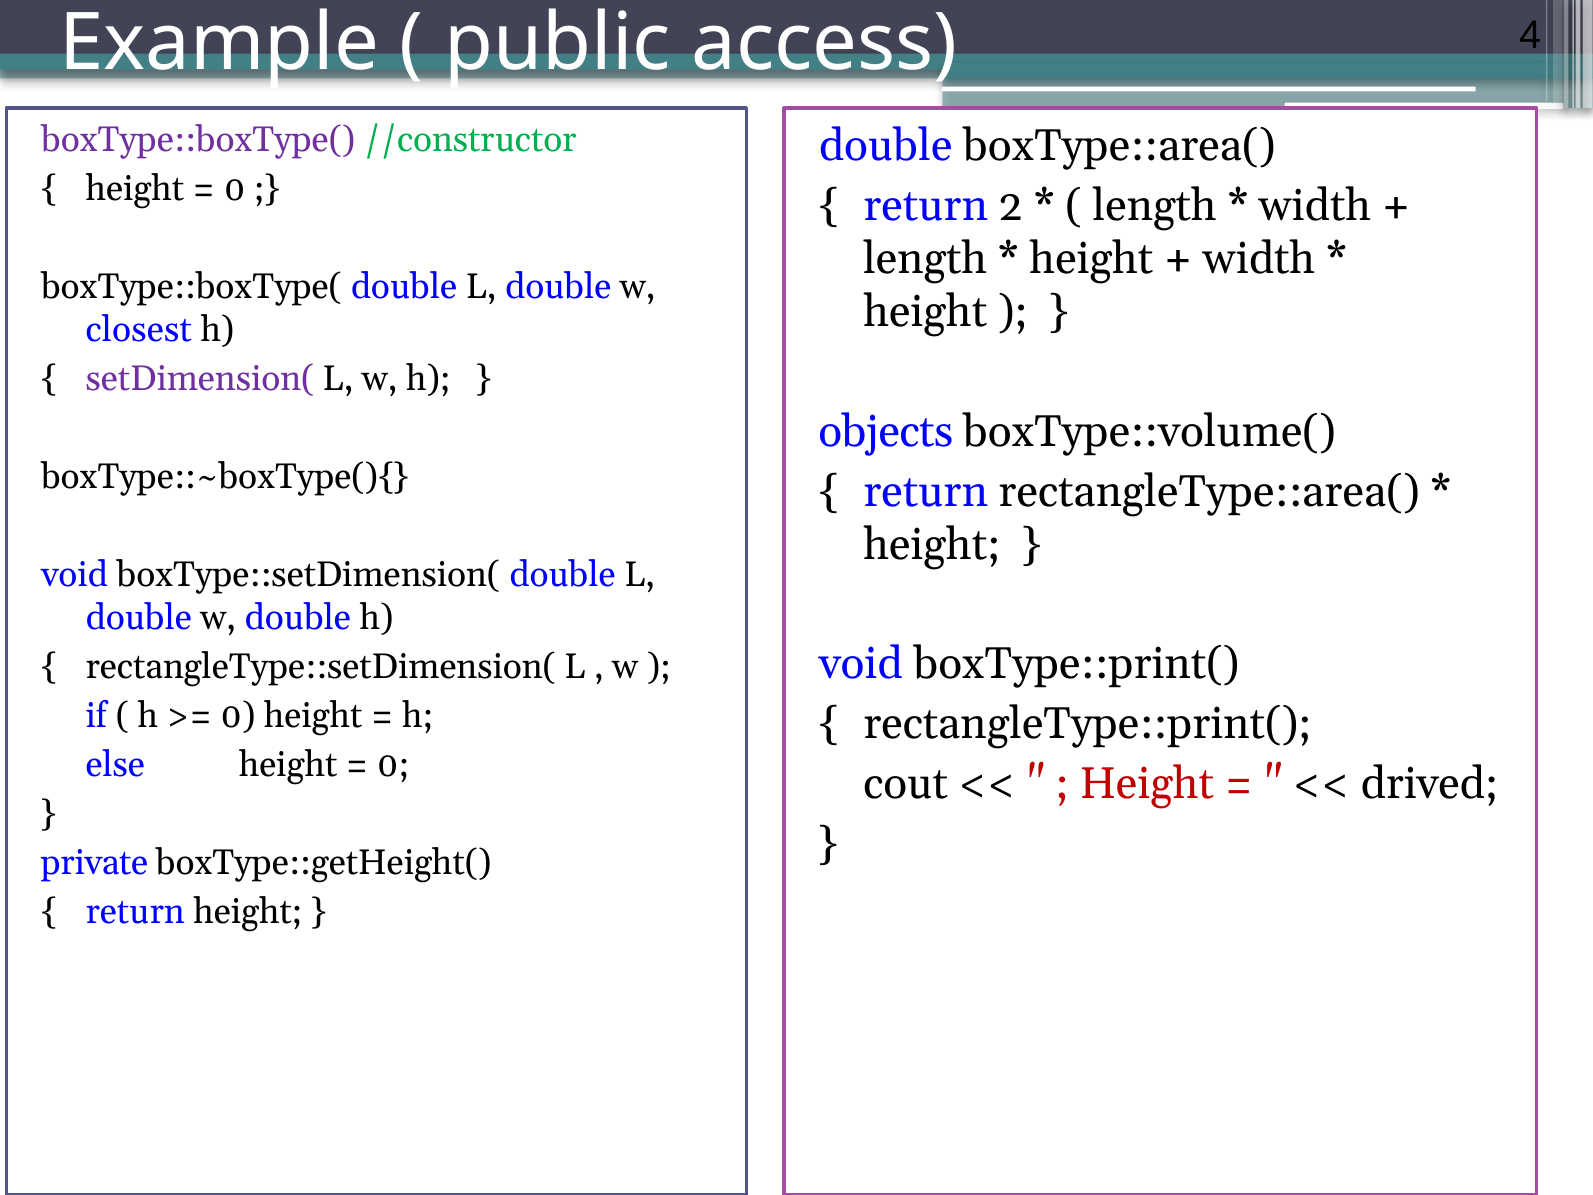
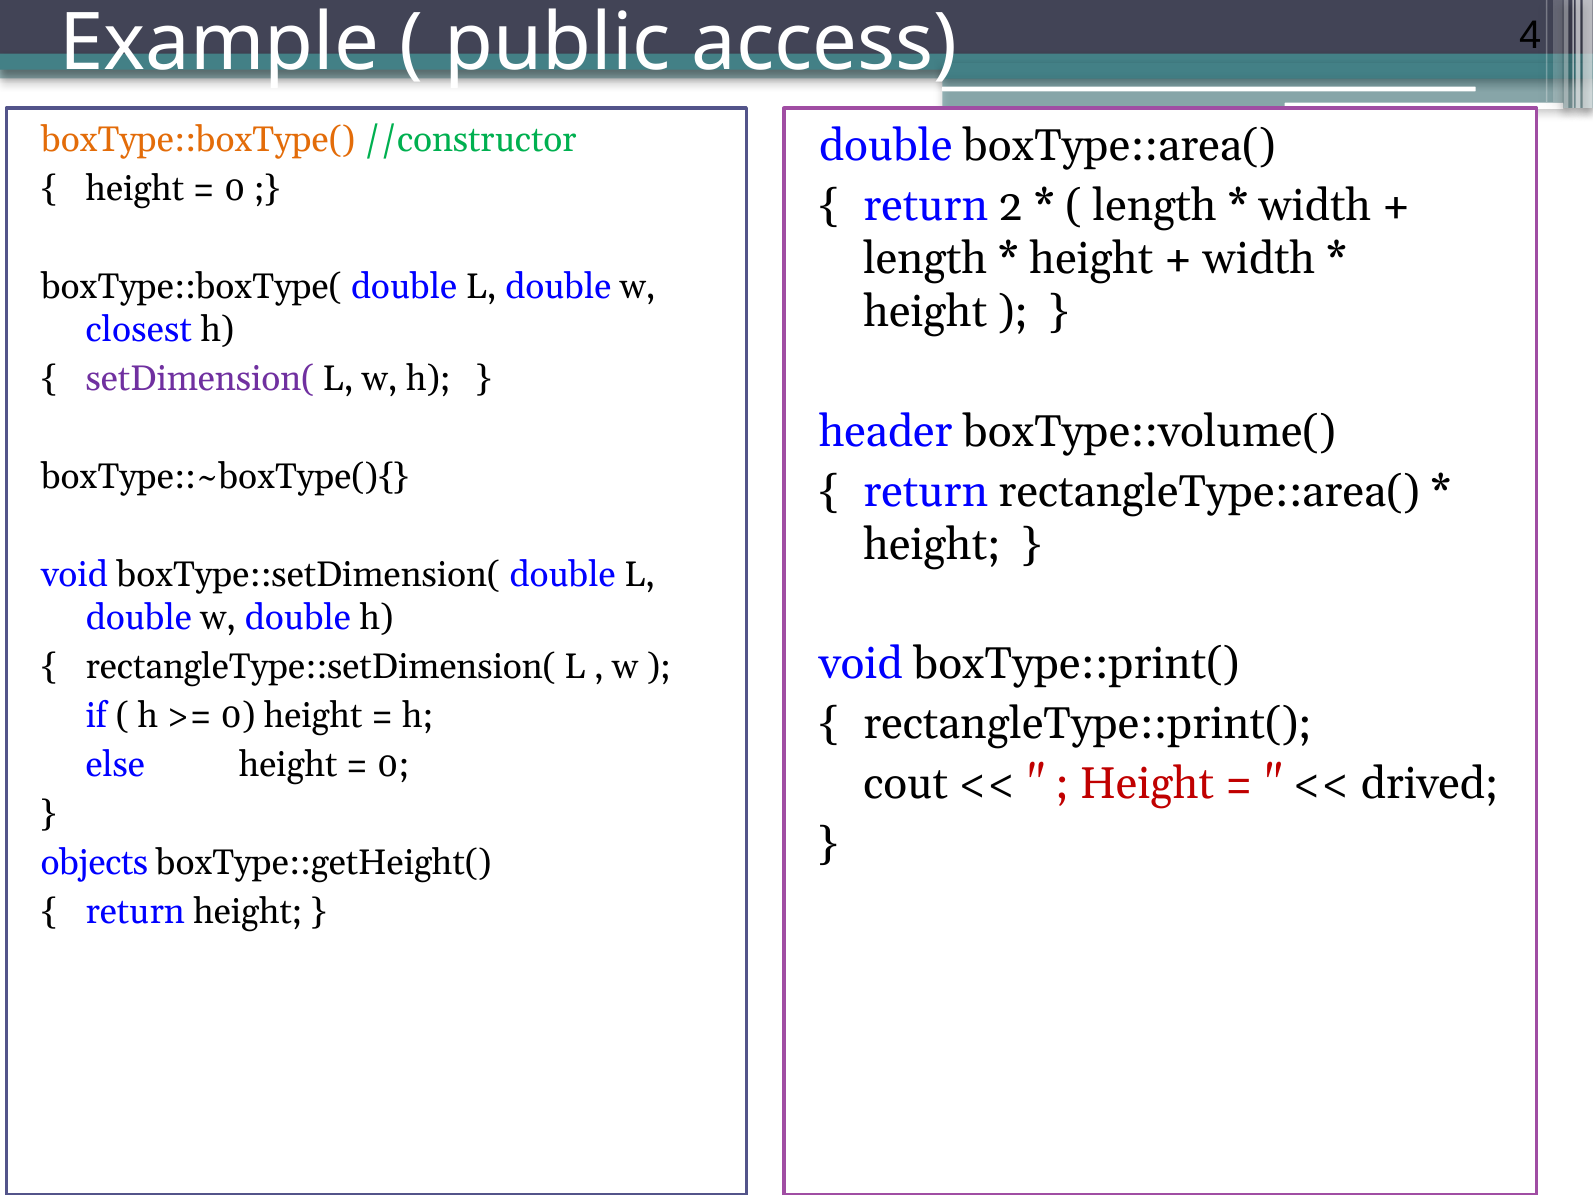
boxType::boxType( colour: purple -> orange (198, 140)
objects: objects -> header (886, 432)
private: private -> objects (94, 863)
